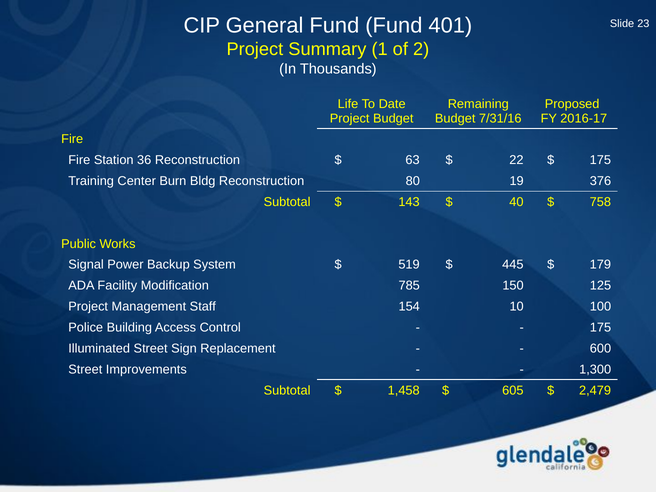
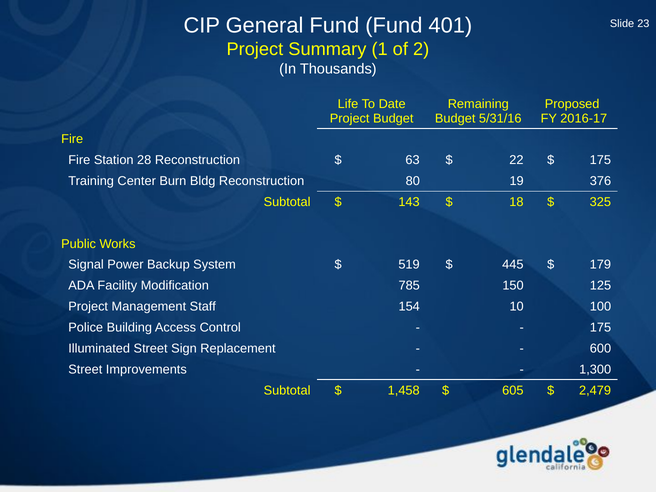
7/31/16: 7/31/16 -> 5/31/16 (500, 118)
36: 36 -> 28 (144, 160)
40: 40 -> 18 (516, 202)
758: 758 -> 325 (600, 202)
